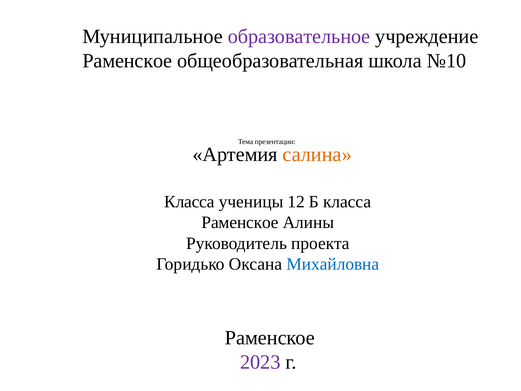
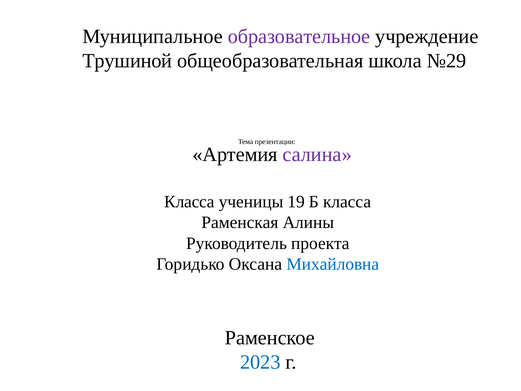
Раменское: Раменское -> Трушиной (127, 61)
№10: №10 -> №29 (447, 61)
салина colour: orange -> purple (317, 155)
12: 12 -> 19 (296, 201)
Раменское: Раменское -> Раменская (240, 222)
2023 colour: purple -> blue (260, 362)
